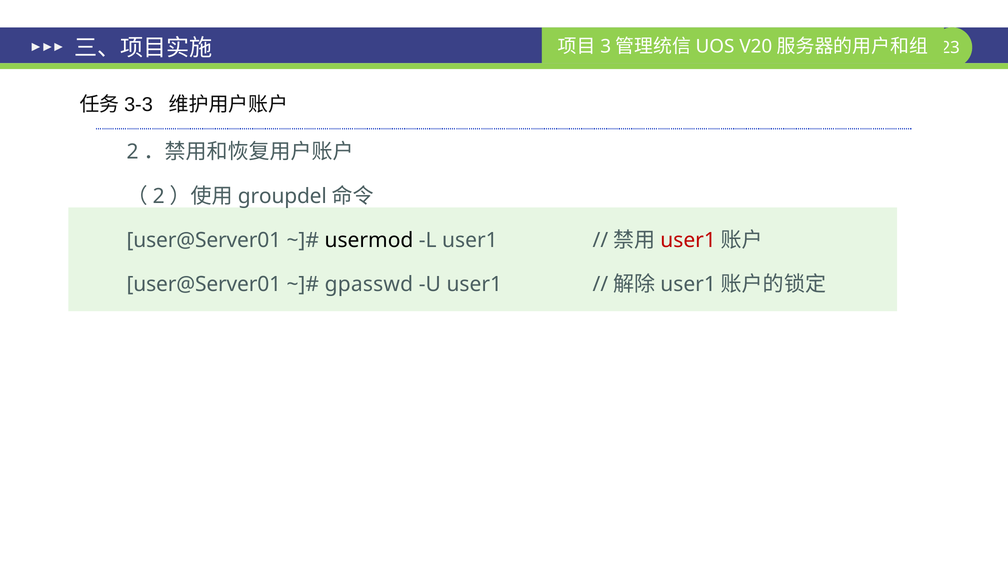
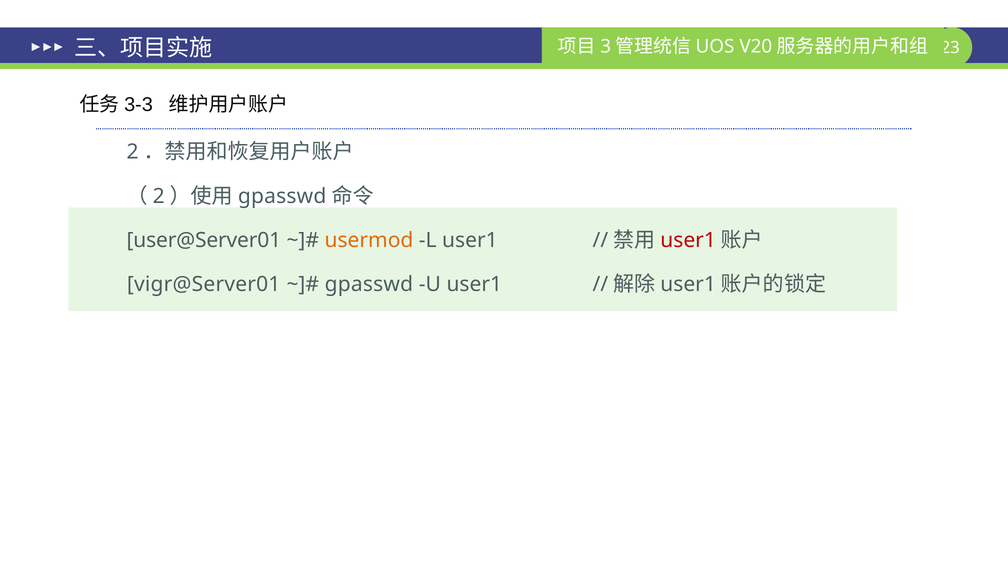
groupdel: groupdel -> gpasswd (282, 196)
usermod colour: black -> orange (369, 240)
user@Server01: user@Server01 -> vigr@Server01 (204, 284)
